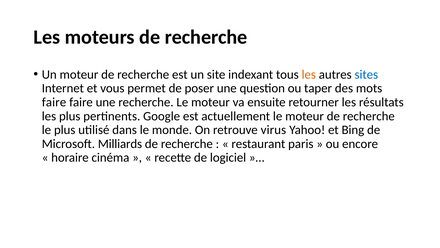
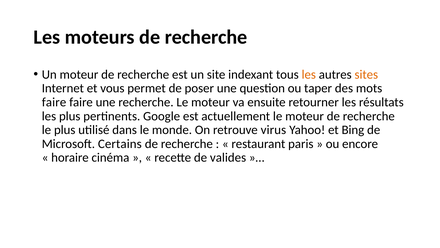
sites colour: blue -> orange (366, 74)
Milliards: Milliards -> Certains (120, 144)
logiciel: logiciel -> valides (228, 157)
